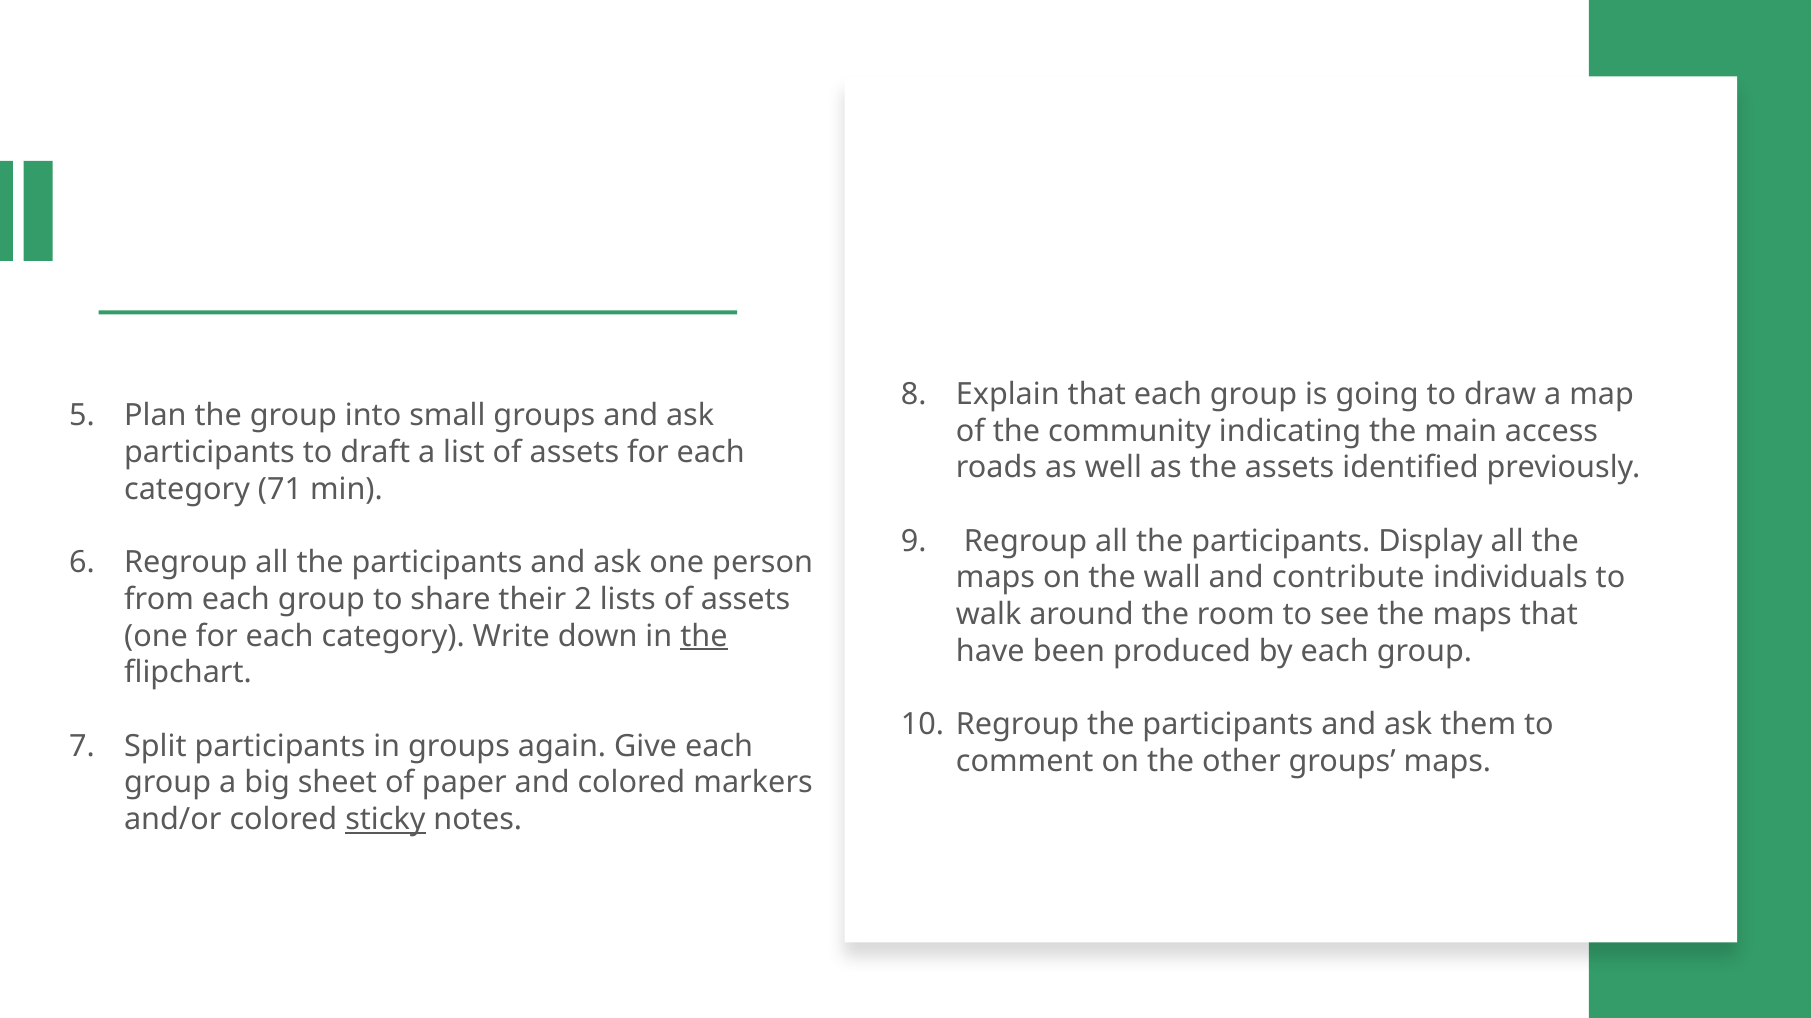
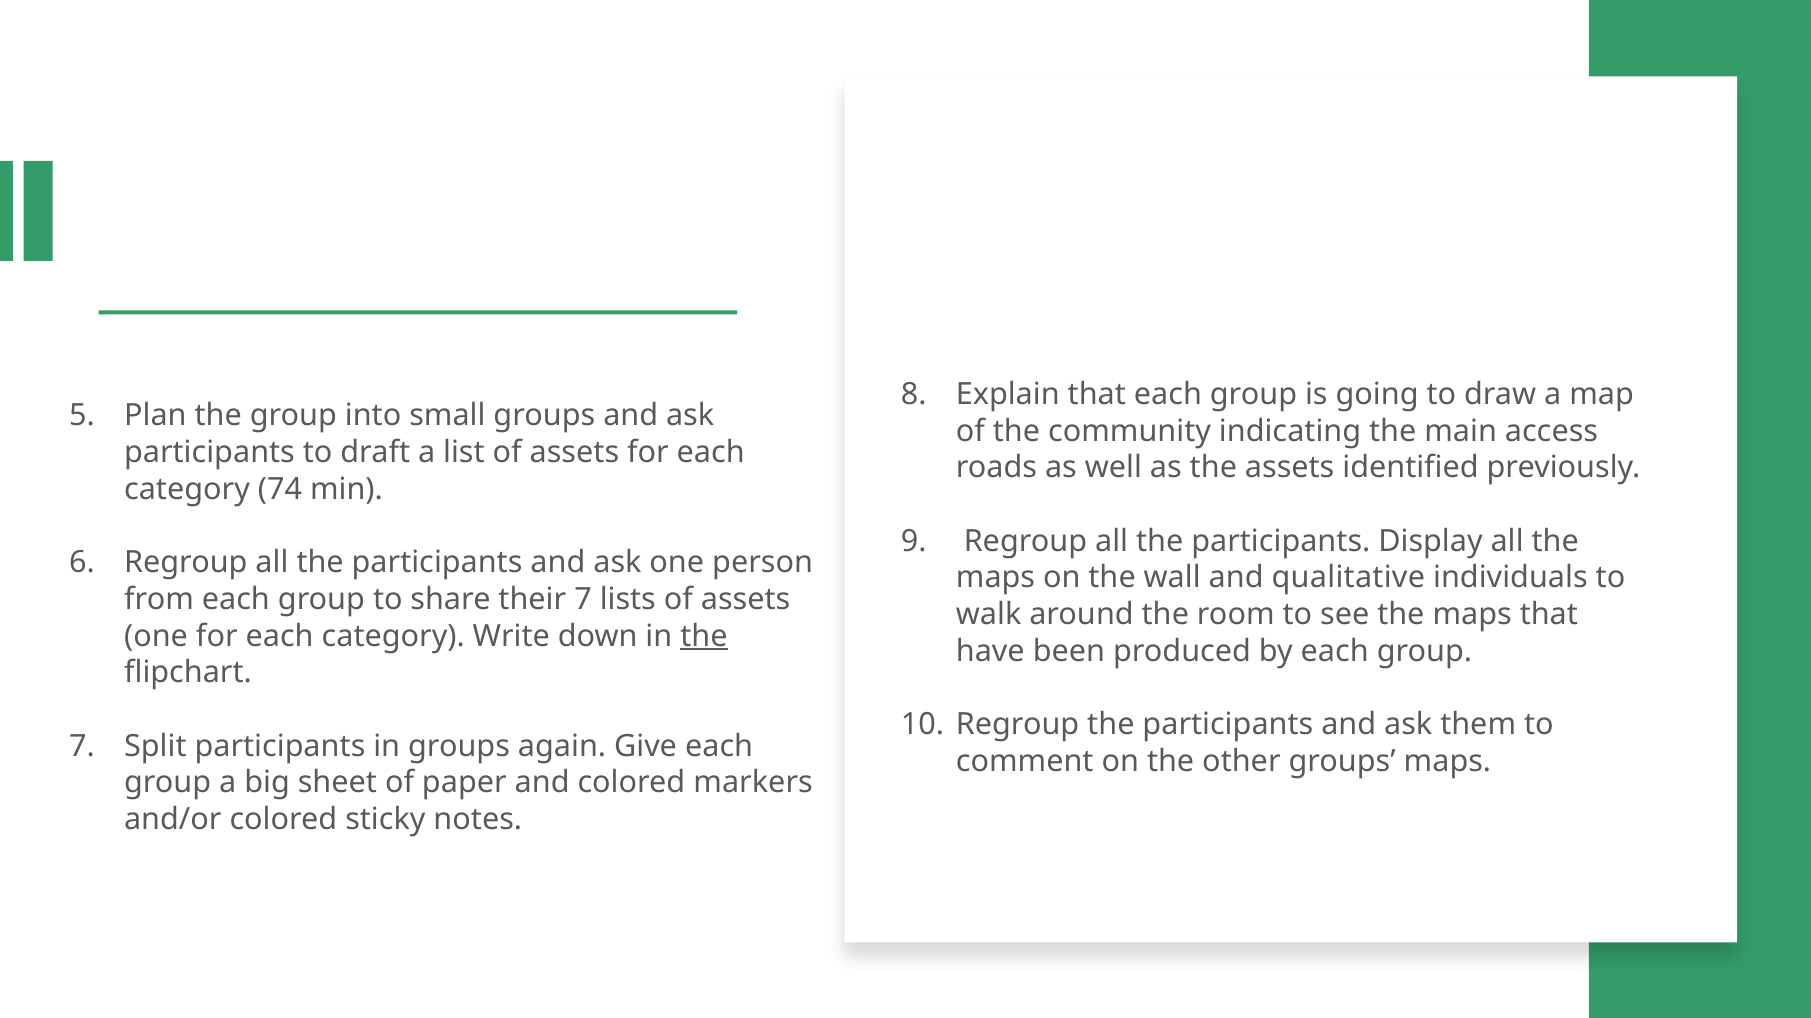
71: 71 -> 74 (280, 489)
contribute: contribute -> qualitative (1348, 578)
their 2: 2 -> 7 (583, 599)
sticky underline: present -> none (385, 819)
